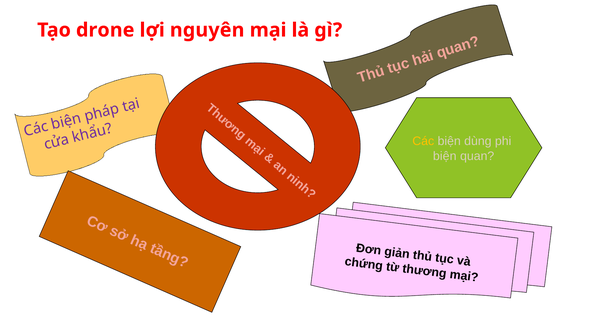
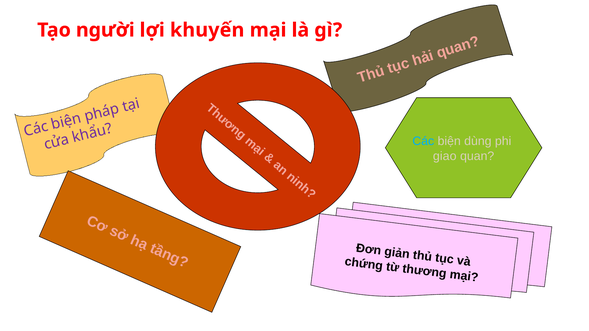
drone: drone -> người (105, 30)
nguyên: nguyên -> khuyến (207, 30)
Các colour: yellow -> light blue (423, 141)
biện: biện -> giao (445, 156)
